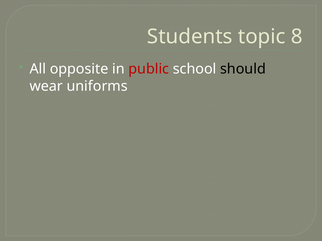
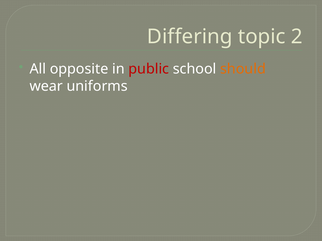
Students: Students -> Differing (190, 37)
8: 8 -> 2 (297, 37)
should colour: black -> orange (243, 69)
